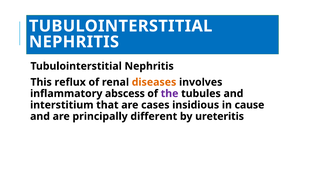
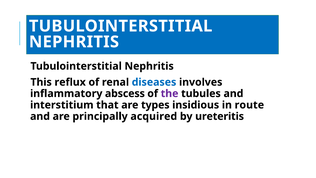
diseases colour: orange -> blue (154, 82)
cases: cases -> types (155, 105)
cause: cause -> route (249, 105)
different: different -> acquired (154, 116)
